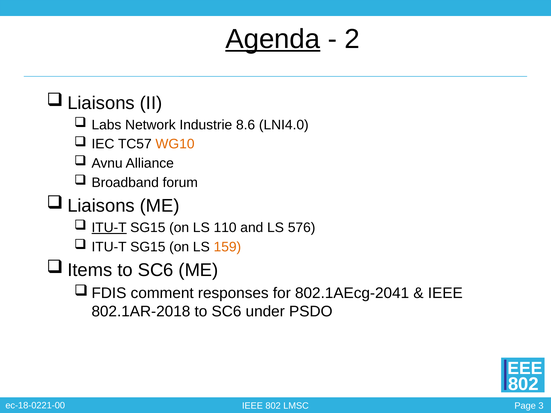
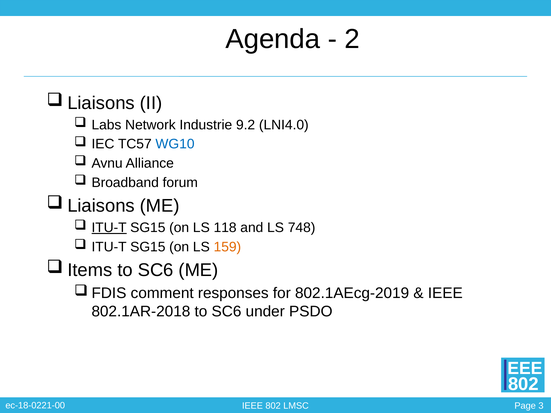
Agenda underline: present -> none (273, 39)
8.6: 8.6 -> 9.2 (246, 125)
WG10 colour: orange -> blue (175, 144)
110: 110 -> 118 (225, 228)
576: 576 -> 748 (302, 228)
802.1AEcg-2041: 802.1AEcg-2041 -> 802.1AEcg-2019 (352, 293)
